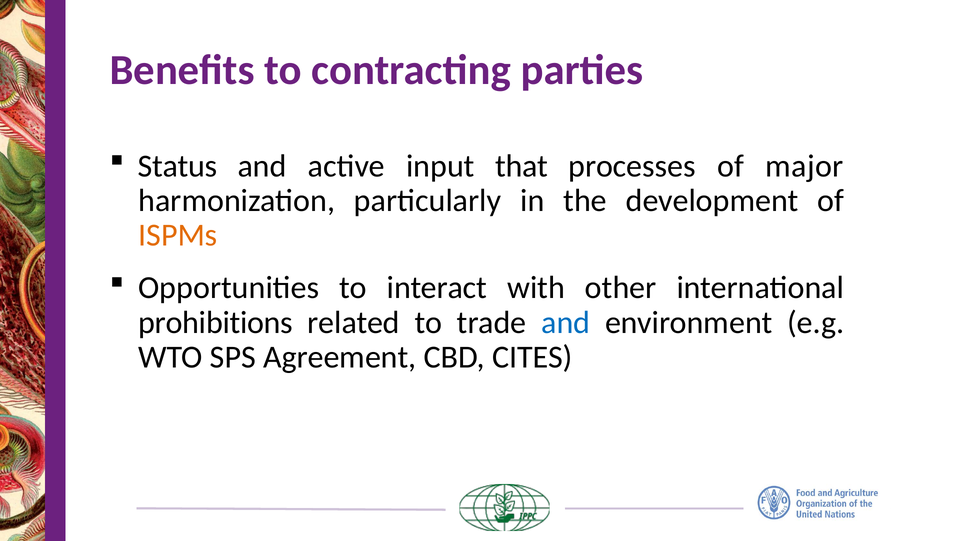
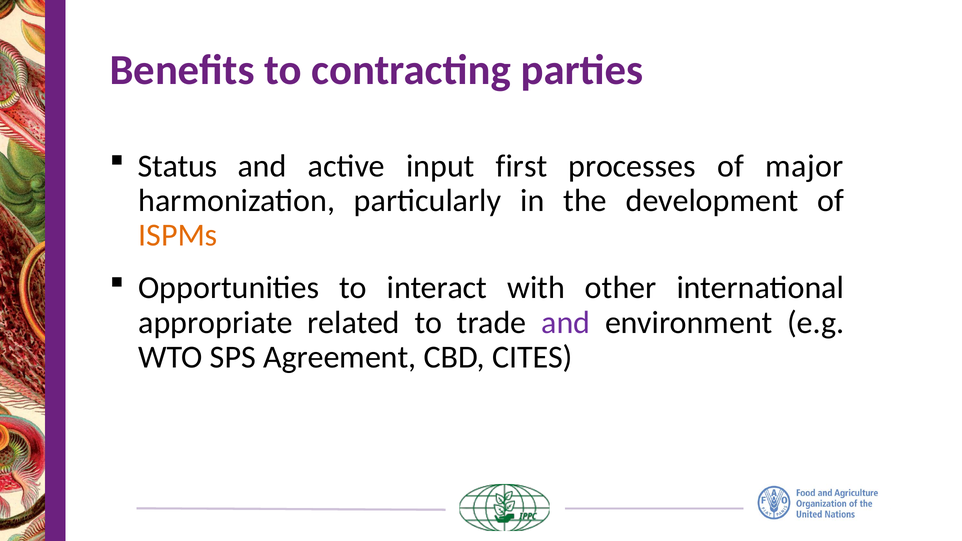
that: that -> first (522, 166)
prohibitions: prohibitions -> appropriate (215, 323)
and colour: blue -> purple (566, 323)
